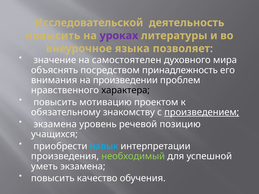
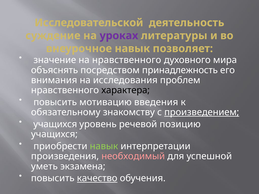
повысить: повысить -> суждение (53, 36)
внеурочное языка: языка -> навык (132, 49)
на самостоятелен: самостоятелен -> нравственного (127, 60)
произведении: произведении -> исследования (125, 80)
проектом: проектом -> введения (156, 102)
экзамена: экзамена -> учащихся (55, 124)
навык colour: light blue -> light green (104, 146)
необходимый colour: light green -> pink (133, 156)
качество underline: none -> present (97, 178)
